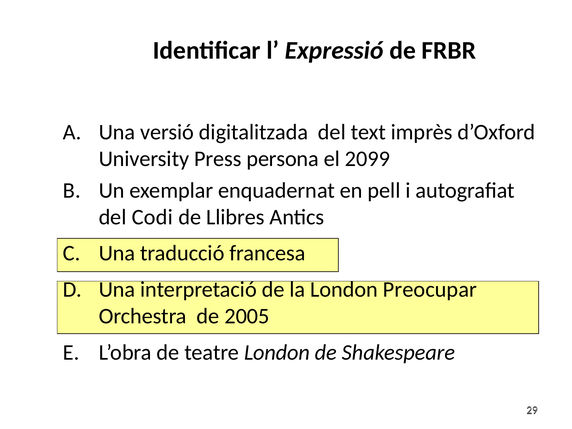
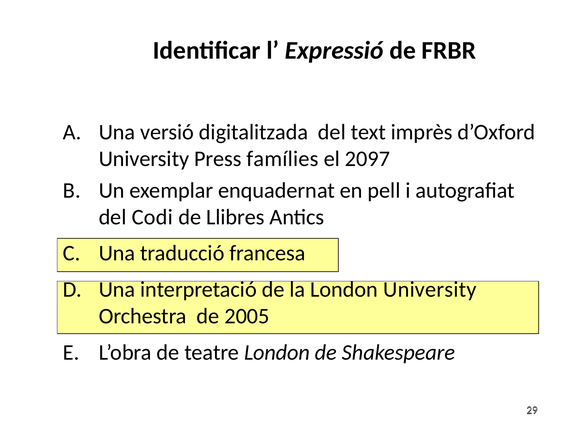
persona: persona -> famílies (282, 159)
2099: 2099 -> 2097 (367, 159)
London Preocupar: Preocupar -> University (430, 290)
